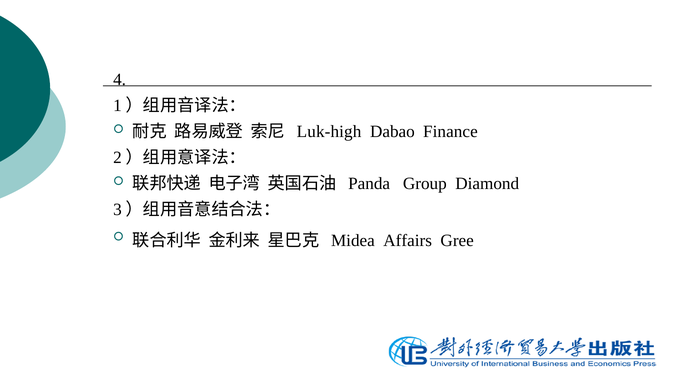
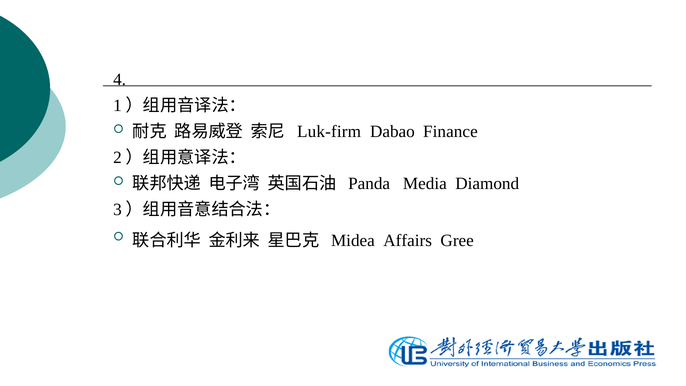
Luk-high: Luk-high -> Luk-firm (329, 131)
Group: Group -> Media (425, 184)
